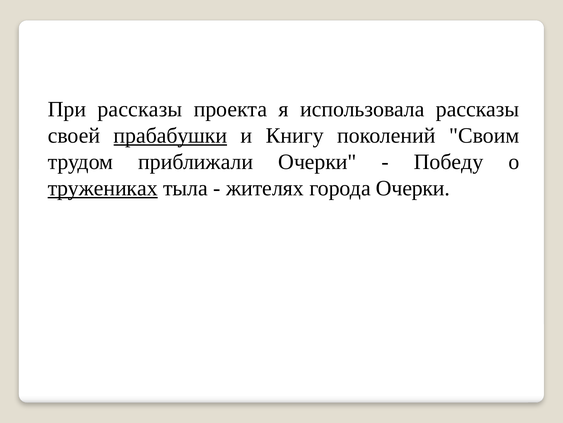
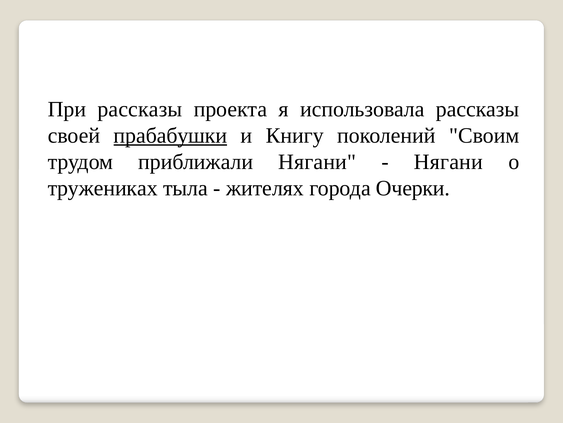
приближали Очерки: Очерки -> Нягани (317, 161)
Победу: Победу -> Нягани (448, 161)
тружениках underline: present -> none (103, 188)
